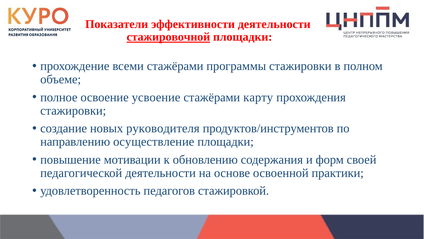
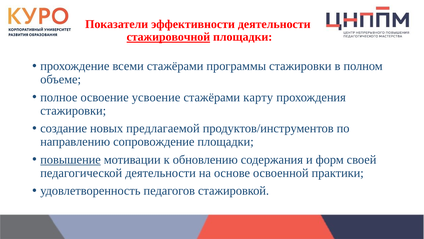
руководителя: руководителя -> предлагаемой (163, 128)
осуществление: осуществление -> сопровождение (154, 141)
повышение underline: none -> present (71, 159)
